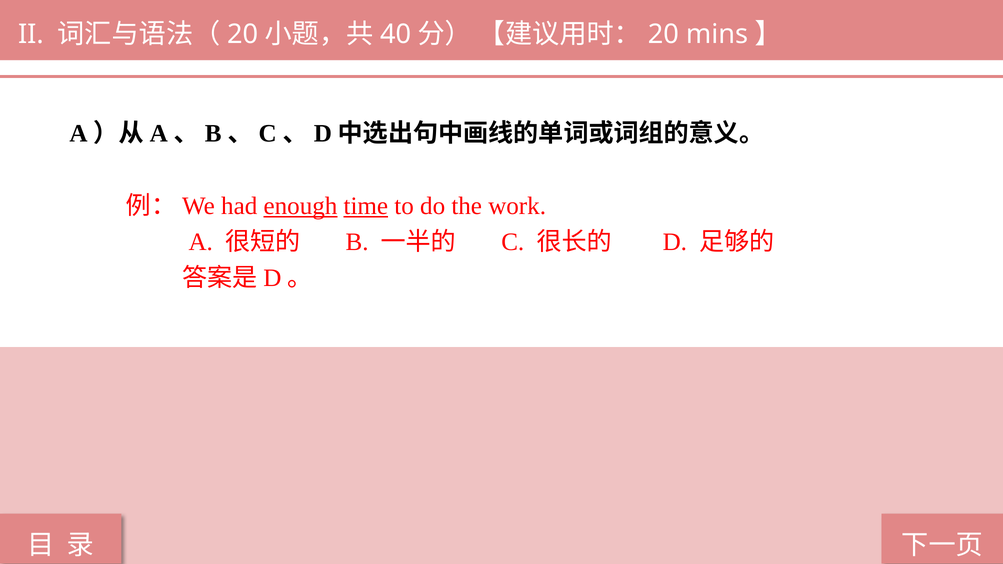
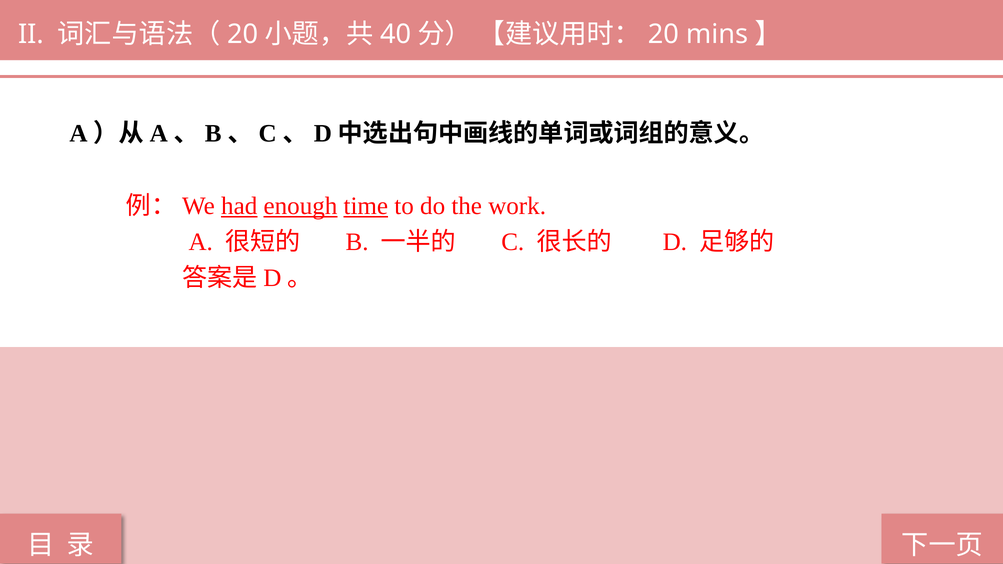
had underline: none -> present (239, 206)
